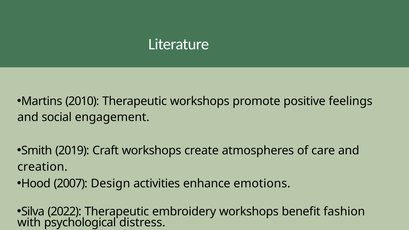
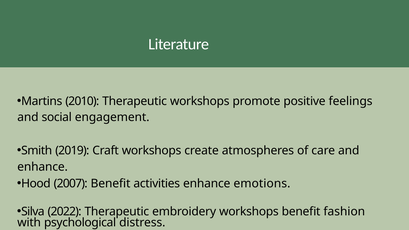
creation: creation -> enhance (43, 167)
2007 Design: Design -> Benefit (111, 184)
